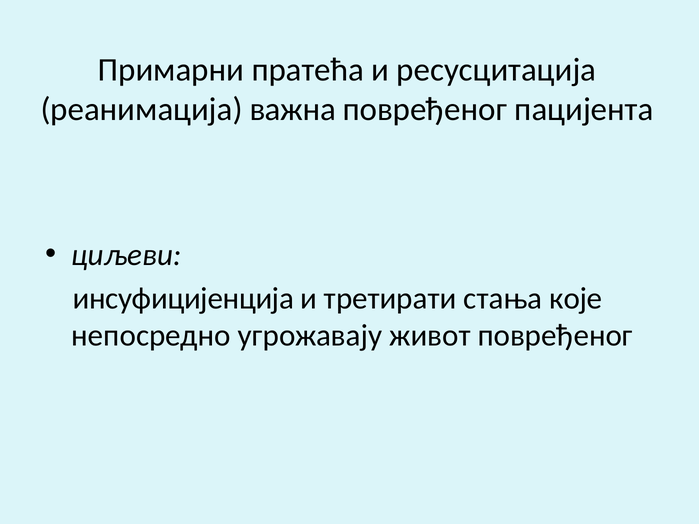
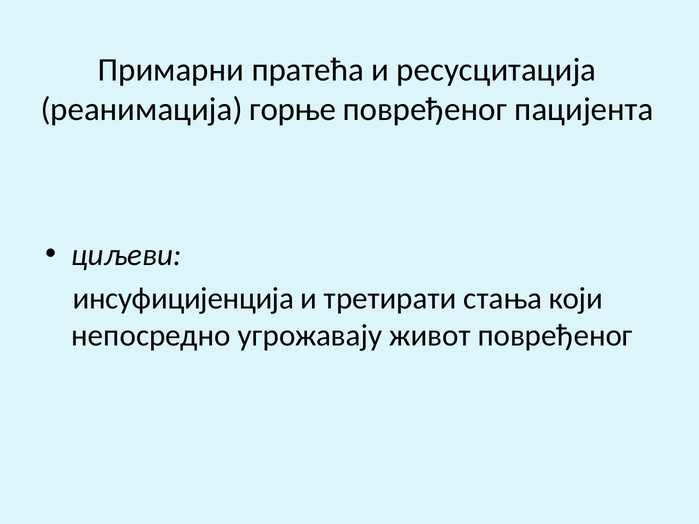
важна: важна -> горње (293, 109)
које: које -> који (576, 298)
